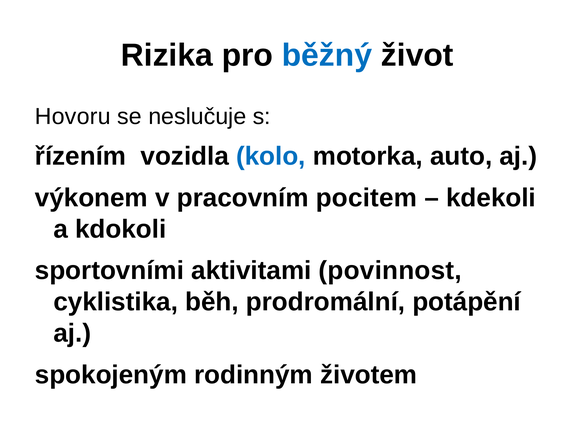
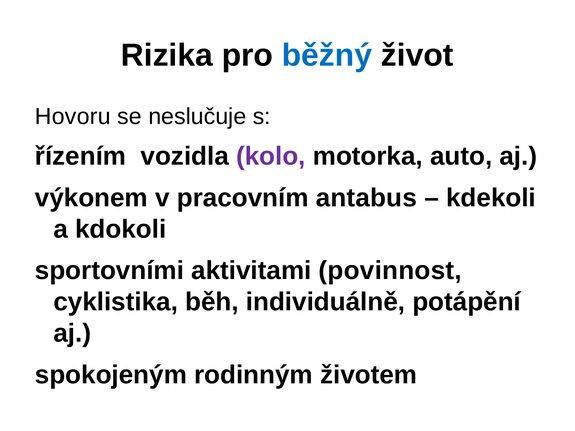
kolo colour: blue -> purple (271, 156)
pocitem: pocitem -> antabus (366, 198)
prodromální: prodromální -> individuálně (326, 302)
